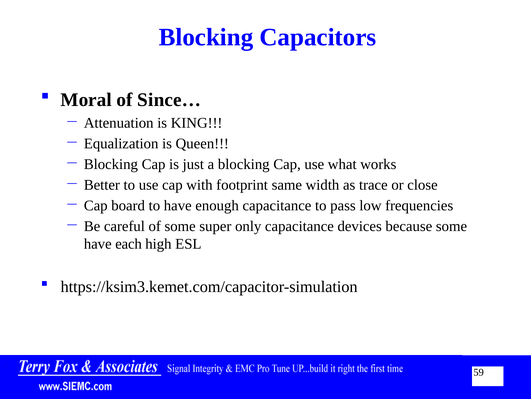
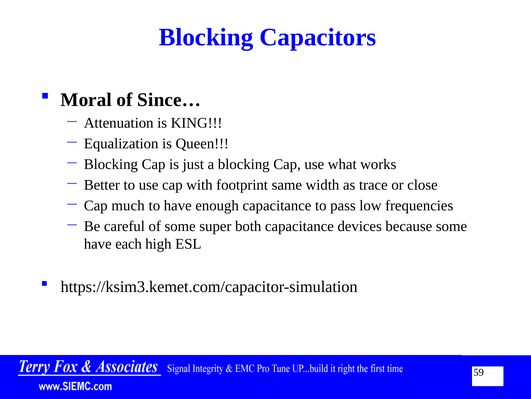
board: board -> much (128, 205)
only: only -> both (248, 226)
